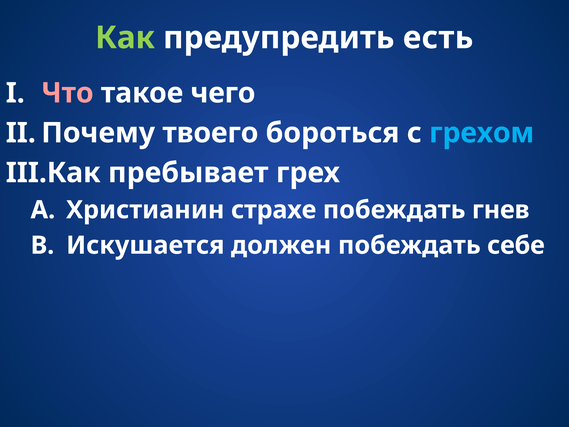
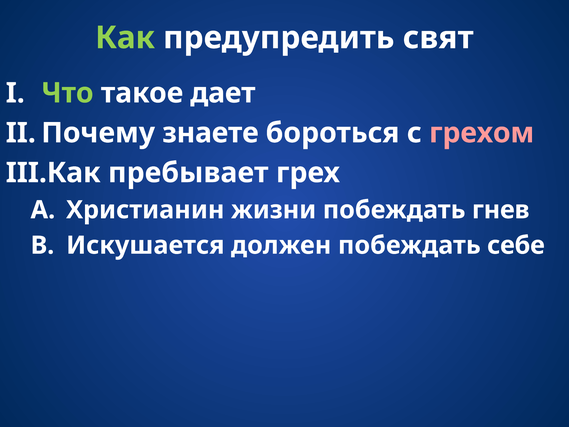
есть: есть -> свят (438, 38)
Что colour: pink -> light green (67, 93)
чего: чего -> дает (223, 93)
твоего: твоего -> знаете (210, 133)
грехом colour: light blue -> pink (482, 133)
страхе: страхе -> жизни (274, 210)
